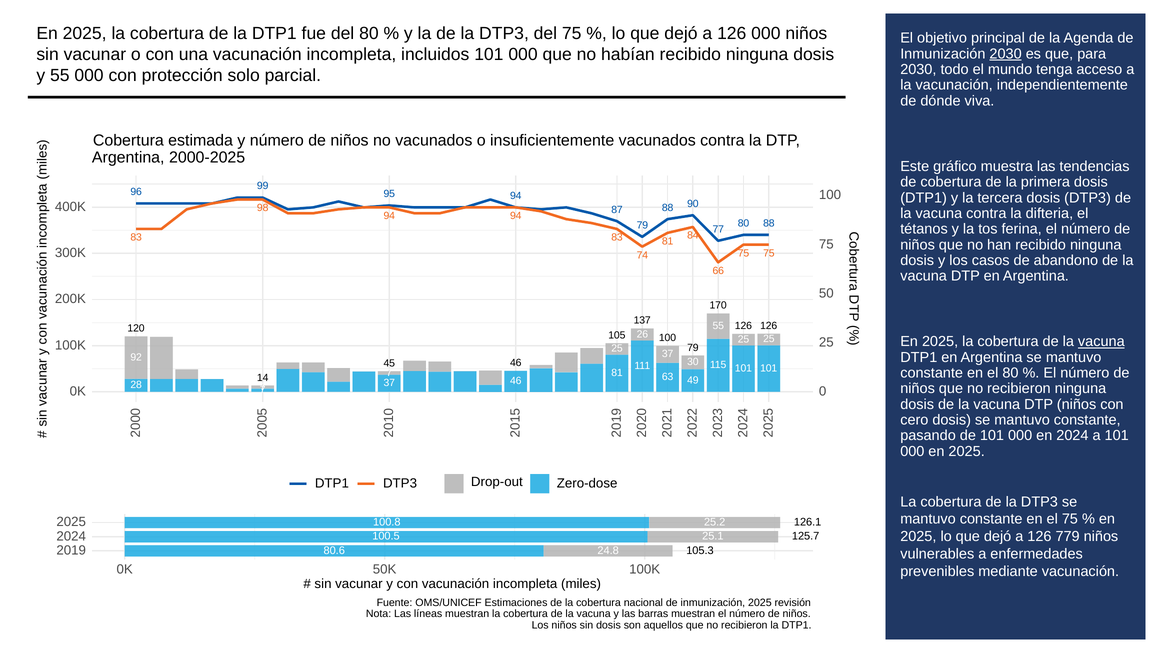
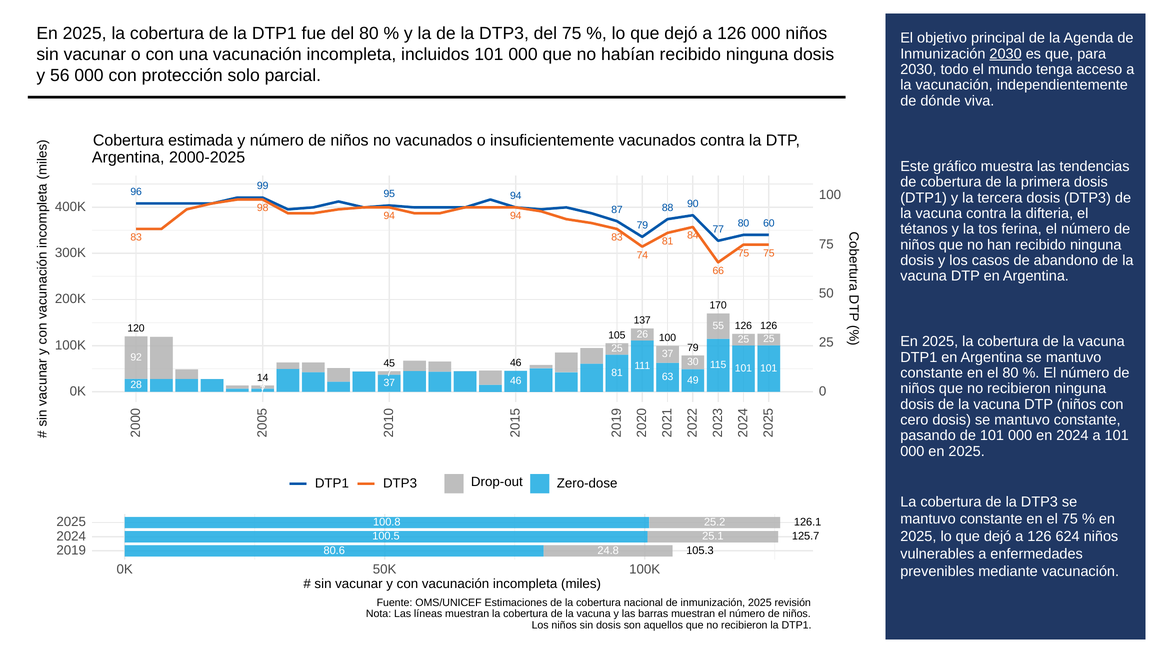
y 55: 55 -> 56 (60, 75)
80 88: 88 -> 60 (769, 223)
vacuna underline: present -> none (1101, 341)
779: 779 -> 624 (1068, 536)
